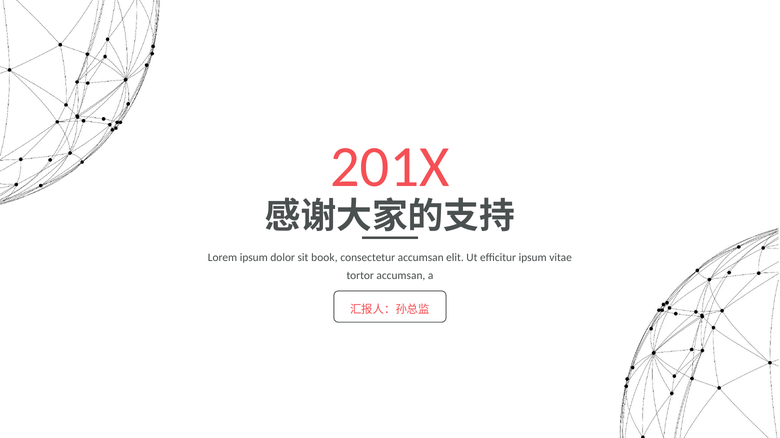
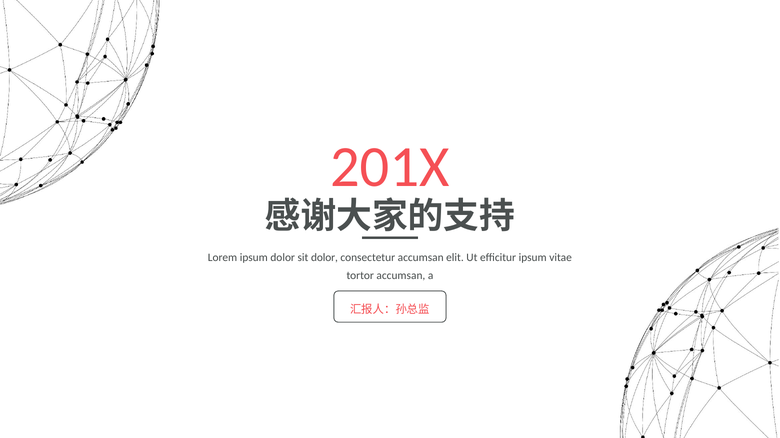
sit book: book -> dolor (324, 258)
